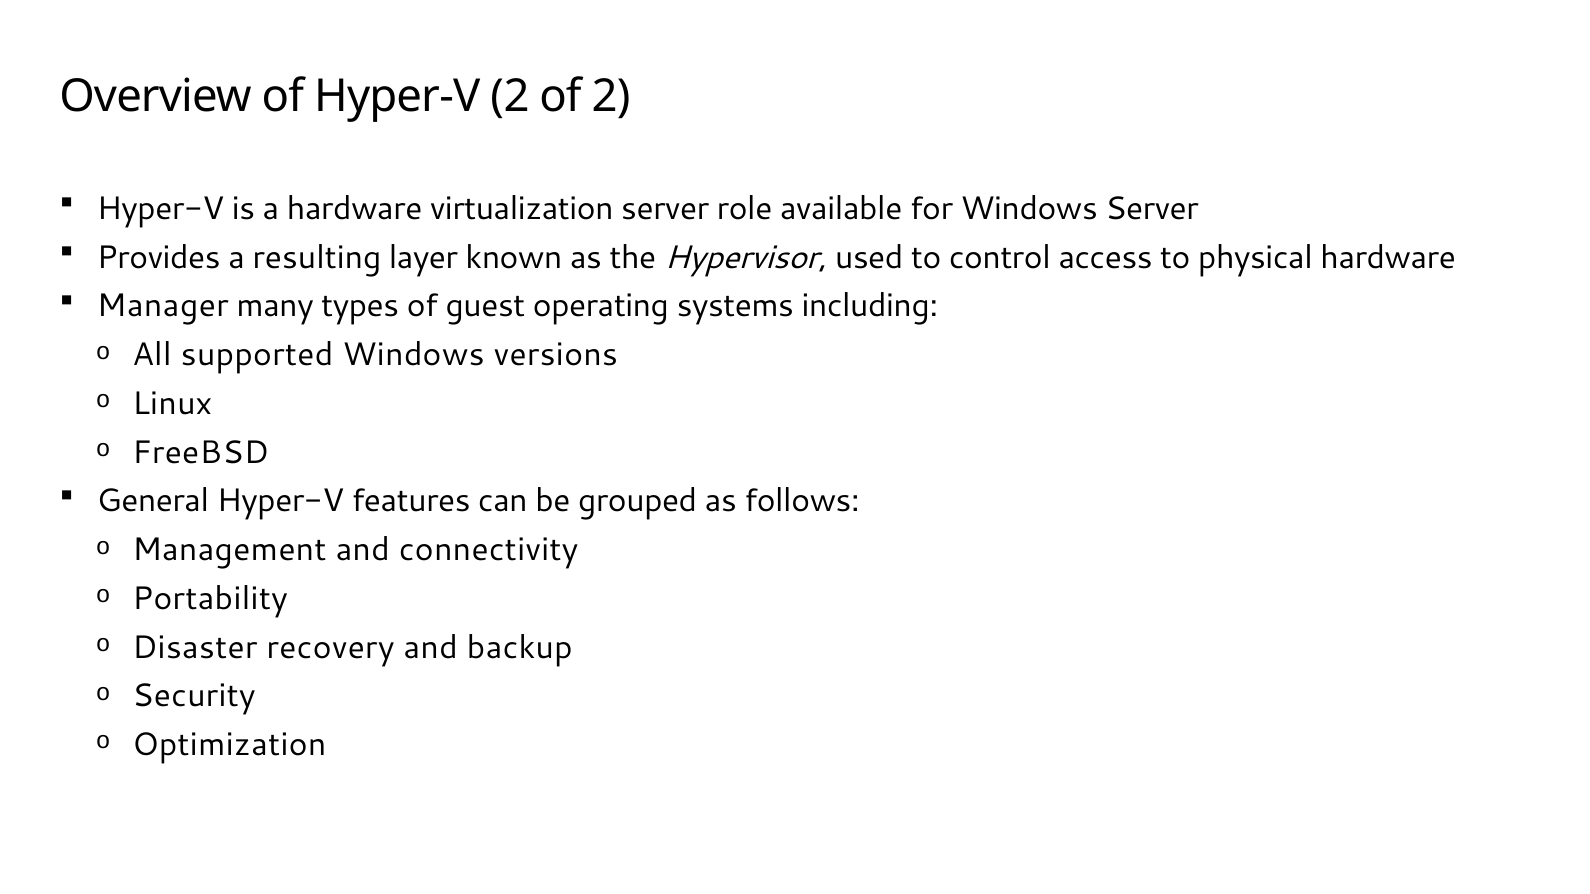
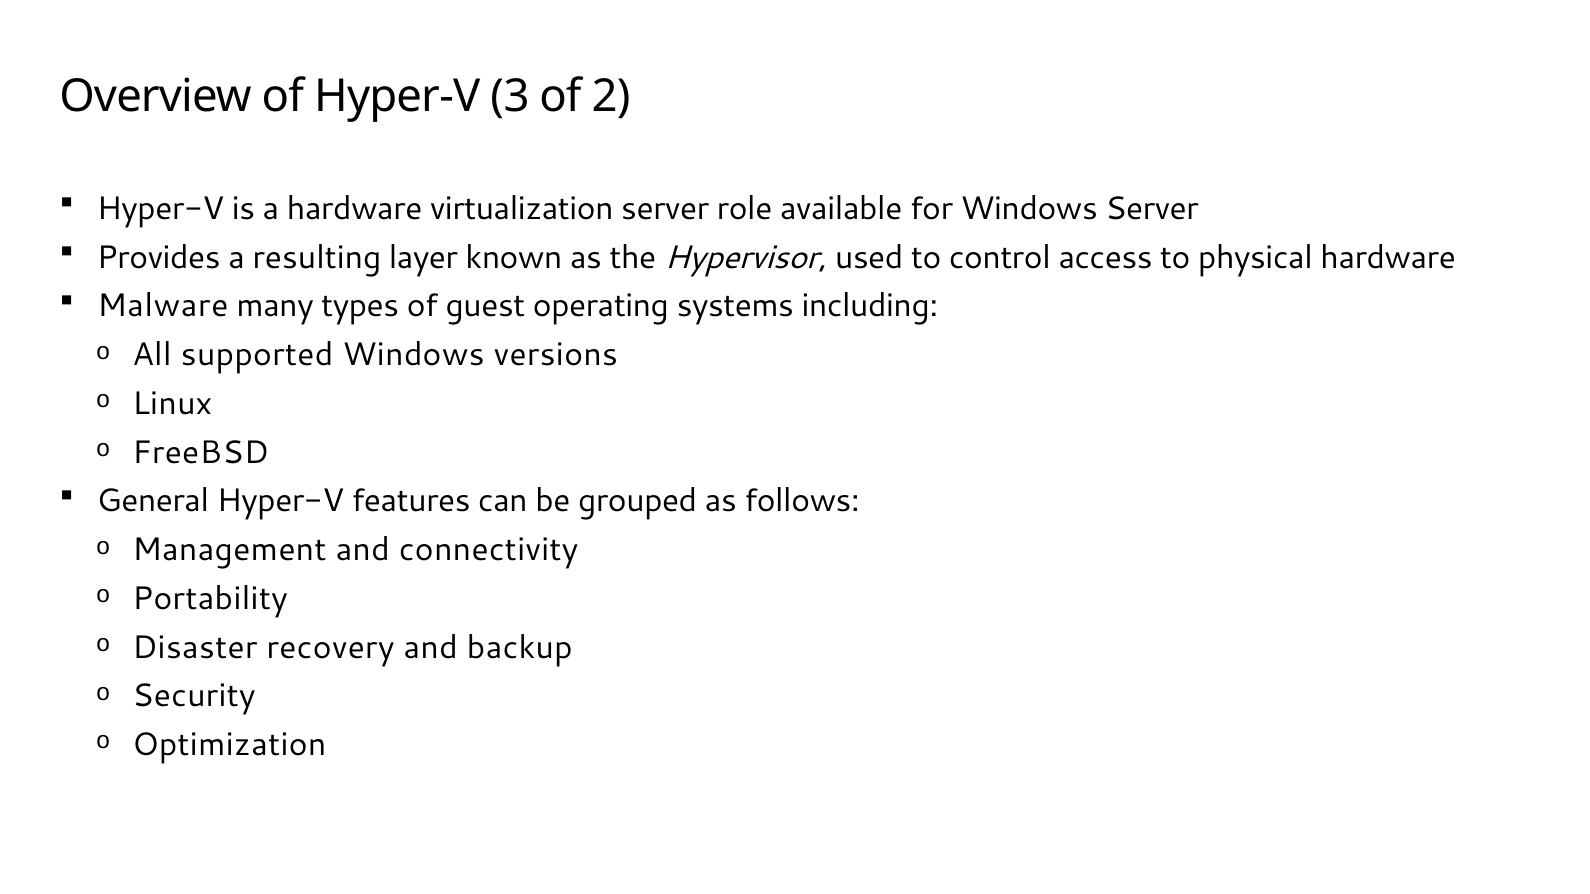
Hyper-V 2: 2 -> 3 (510, 97)
Manager: Manager -> Malware (163, 306)
